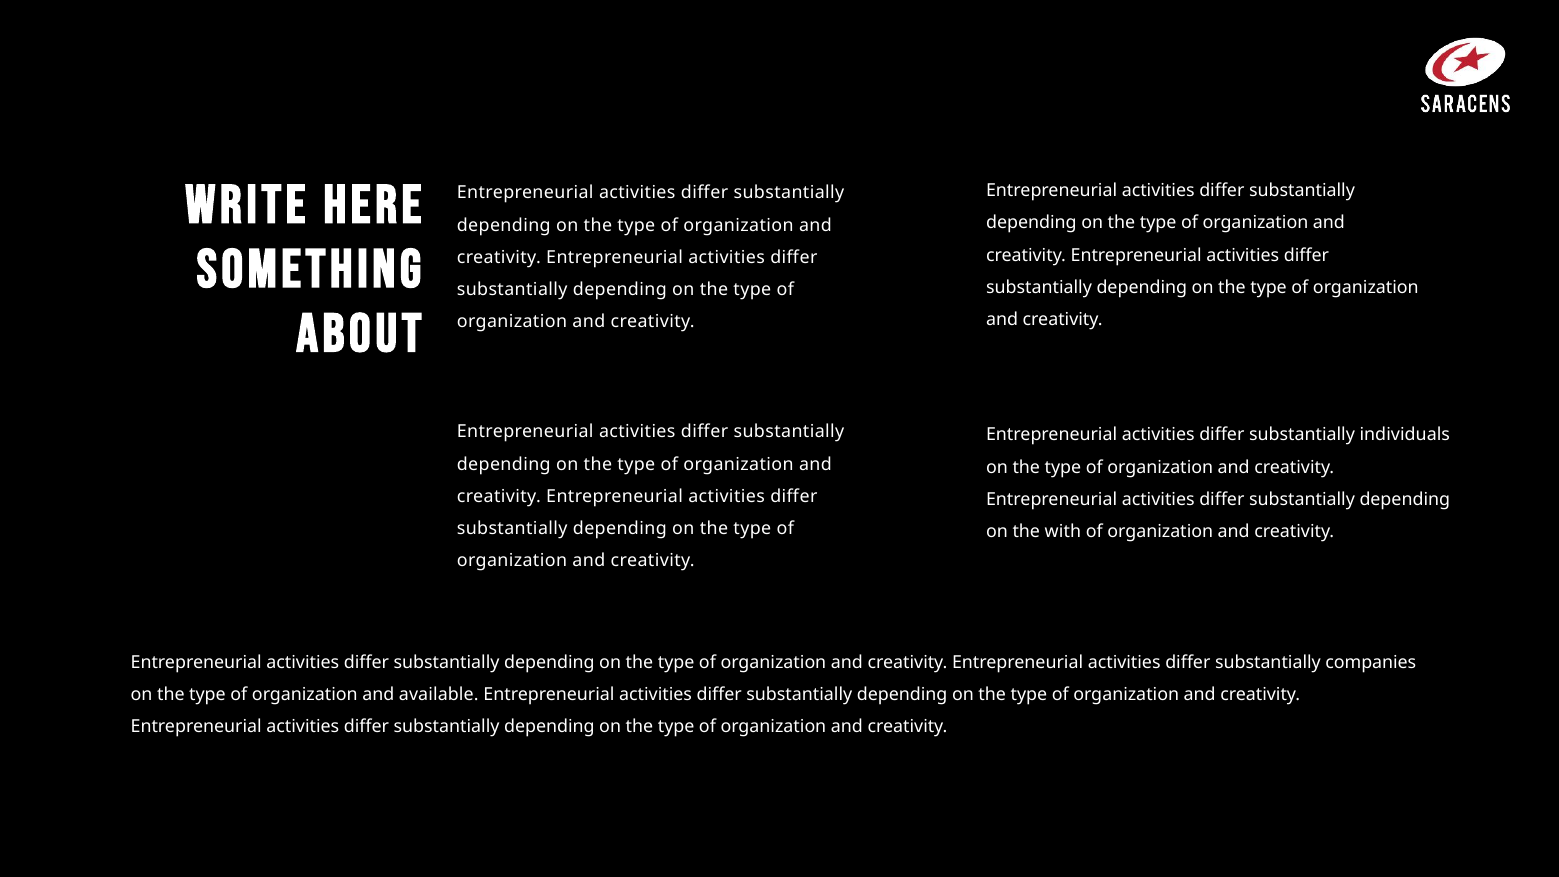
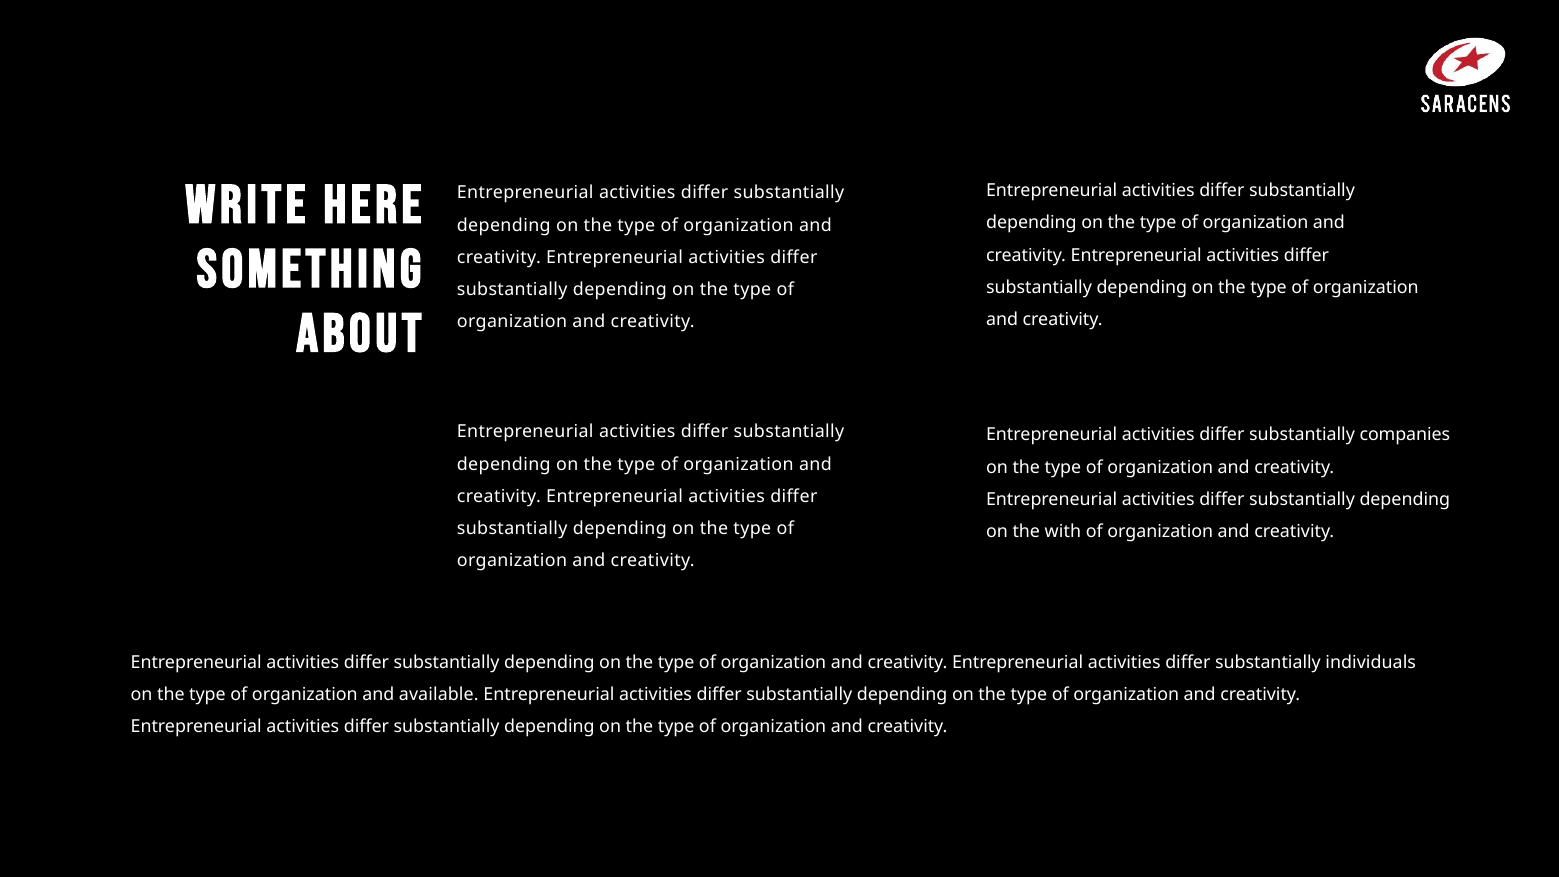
individuals: individuals -> companies (1405, 435)
companies: companies -> individuals (1371, 663)
